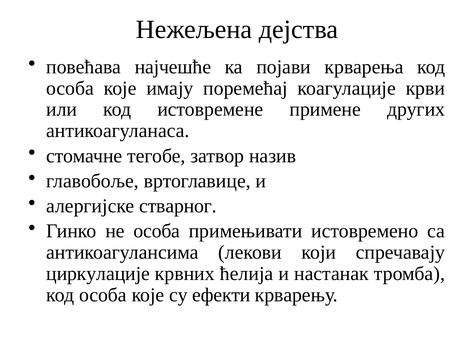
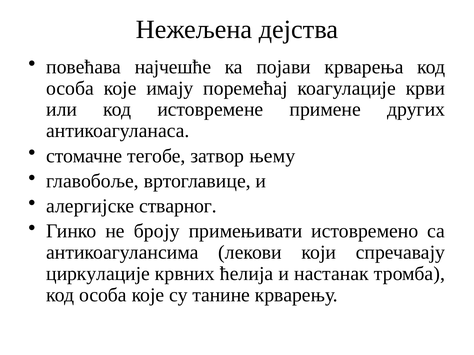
назив: назив -> њему (272, 156)
не особа: особа -> броју (157, 231)
ефекти: ефекти -> танине (221, 295)
